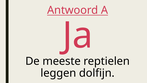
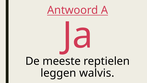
dolfijn: dolfijn -> walvis (97, 73)
